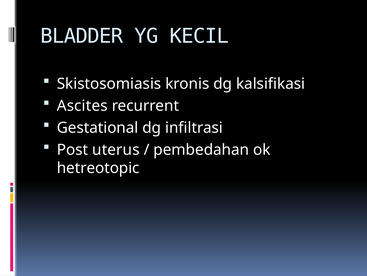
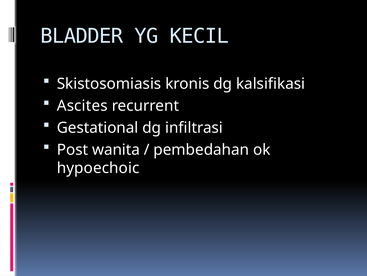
uterus: uterus -> wanita (116, 149)
hetreotopic: hetreotopic -> hypoechoic (98, 168)
